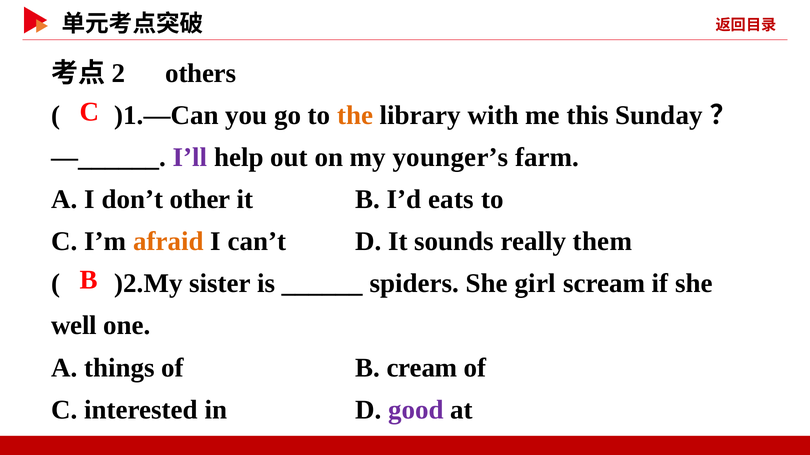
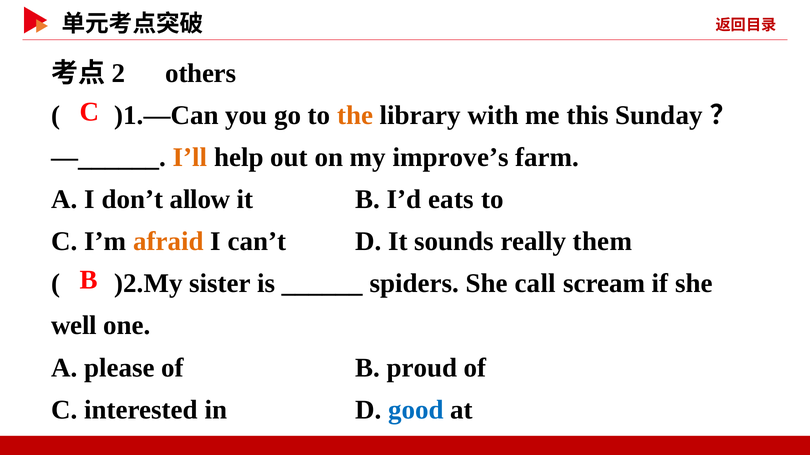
I’ll colour: purple -> orange (190, 158)
younger’s: younger’s -> improve’s (451, 158)
other: other -> allow (200, 200)
girl: girl -> call (535, 284)
things: things -> please (119, 368)
cream: cream -> proud (422, 368)
good colour: purple -> blue (416, 410)
